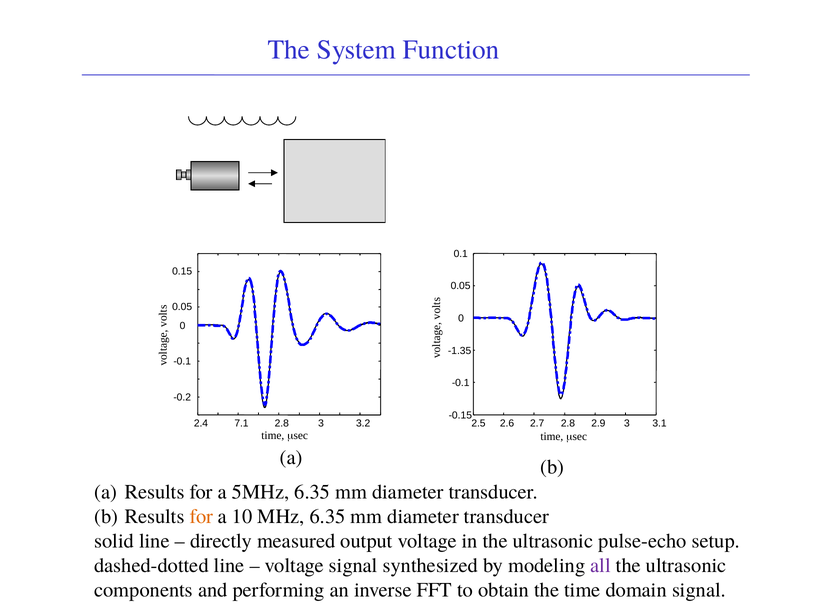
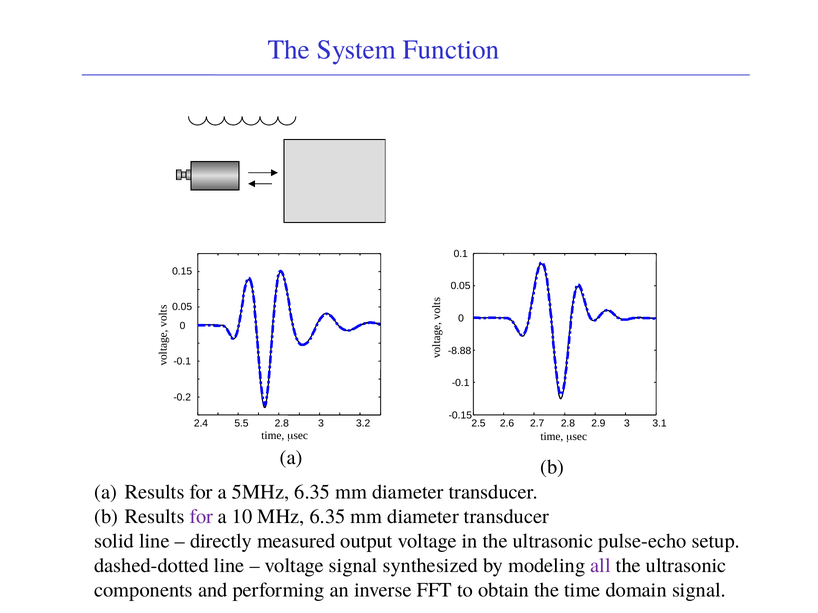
-1.35: -1.35 -> -8.88 (460, 351)
7.1: 7.1 -> 5.5 (241, 424)
for colour: orange -> purple (201, 517)
